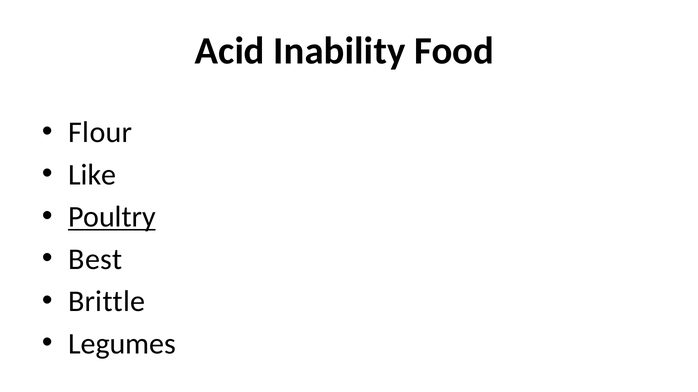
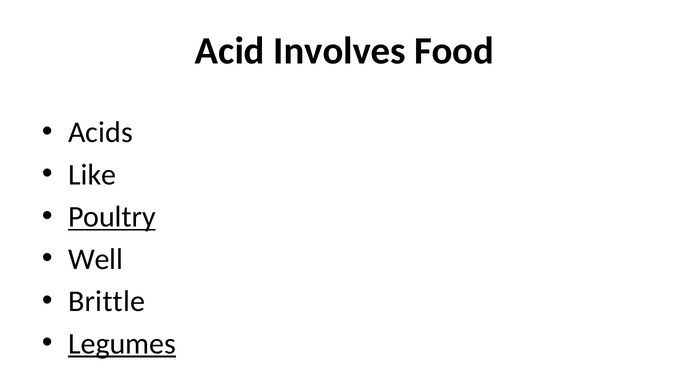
Inability: Inability -> Involves (340, 51)
Flour: Flour -> Acids (100, 133)
Best: Best -> Well (96, 260)
Legumes underline: none -> present (122, 344)
